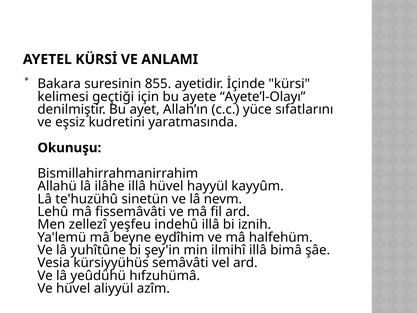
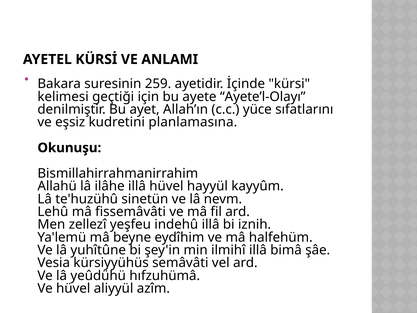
855: 855 -> 259 (158, 84)
yaratmasında: yaratmasında -> planlamasına (193, 122)
